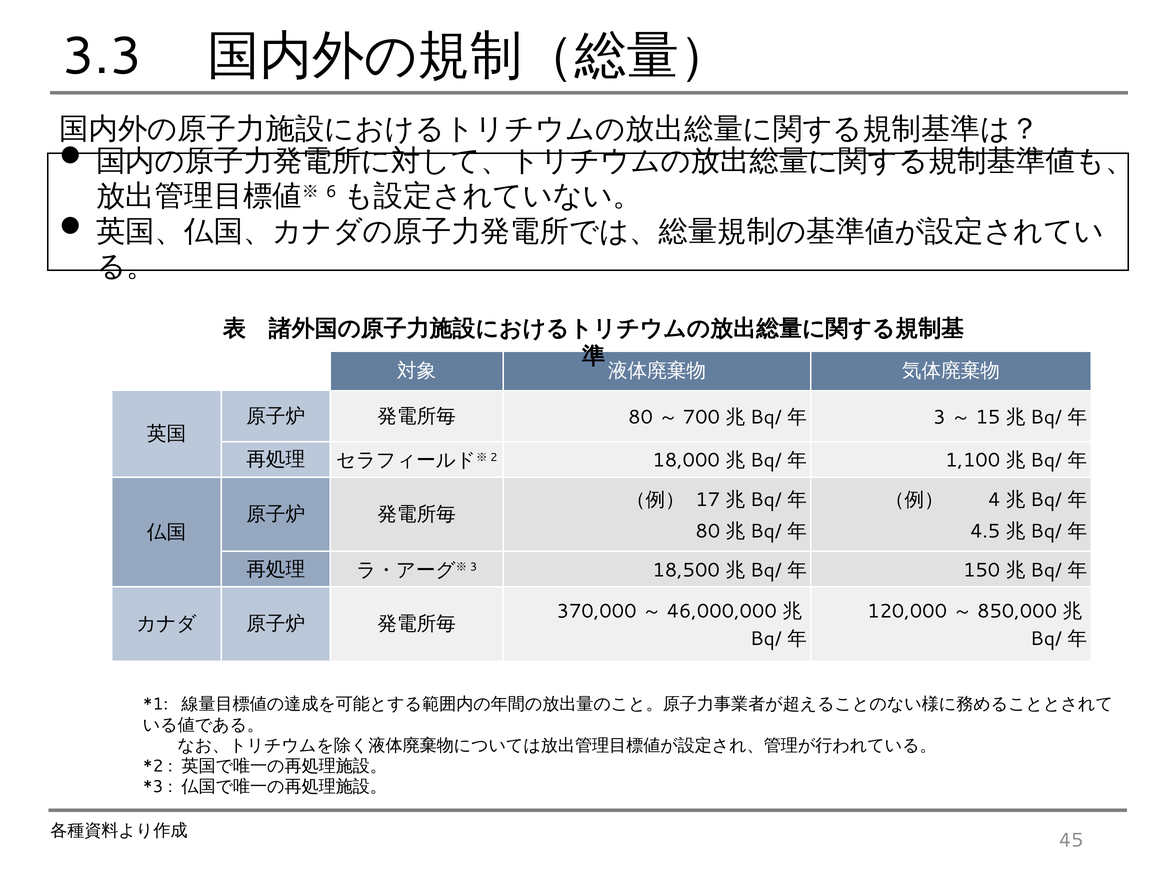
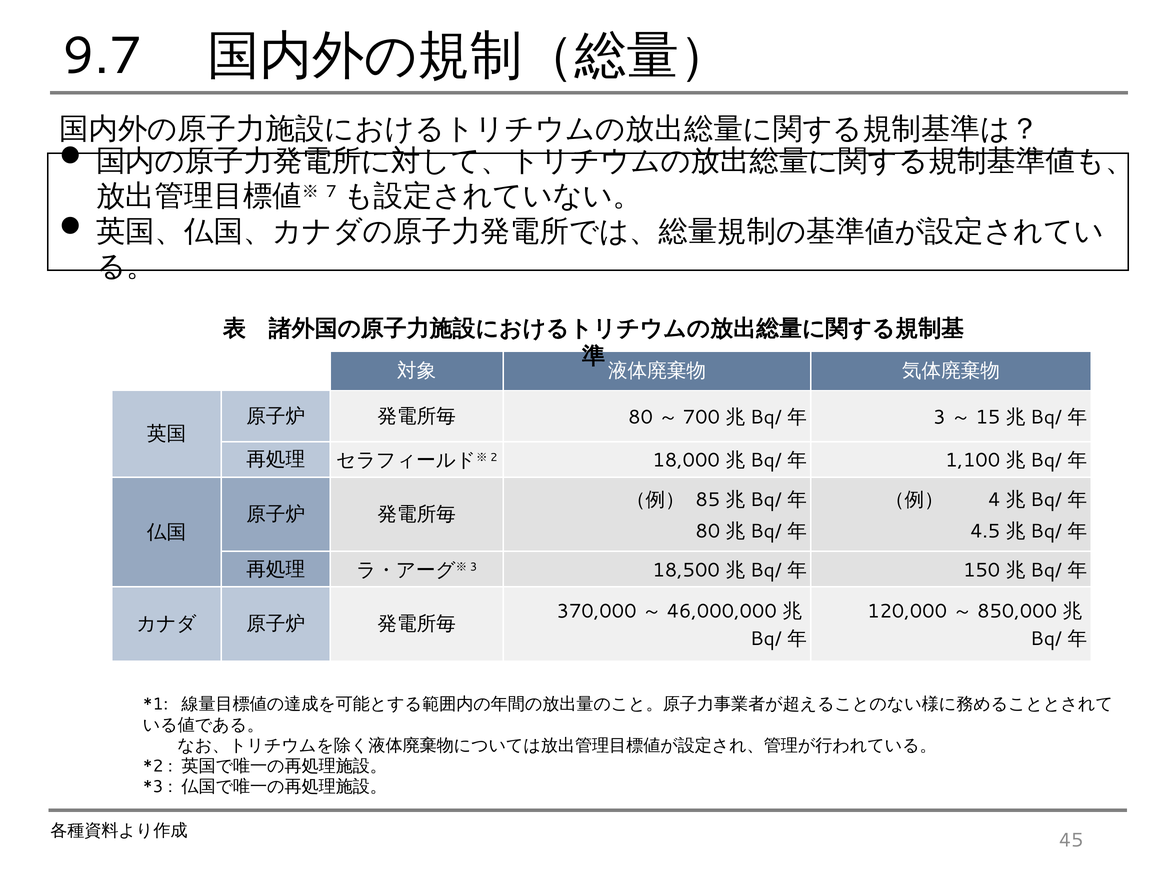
3.3: 3.3 -> 9.7 (102, 56)
6: 6 -> 7 (331, 191)
17: 17 -> 85 (708, 500)
